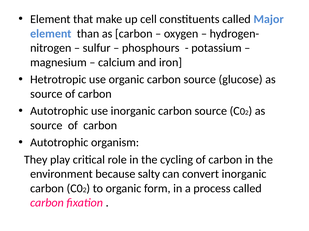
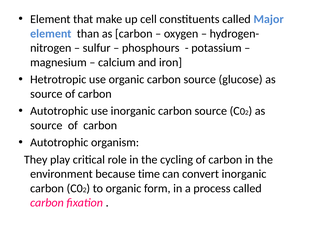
salty: salty -> time (149, 175)
